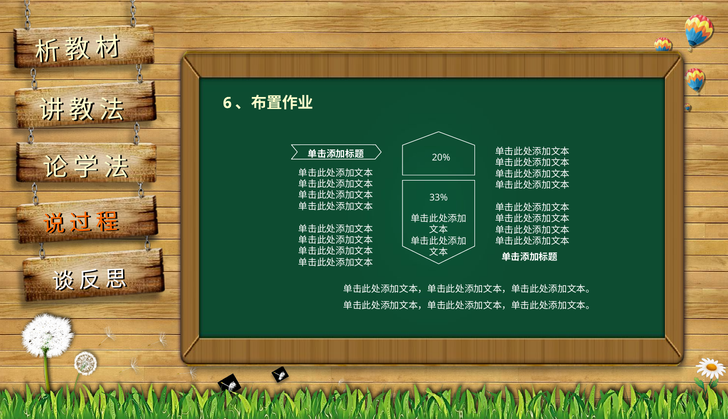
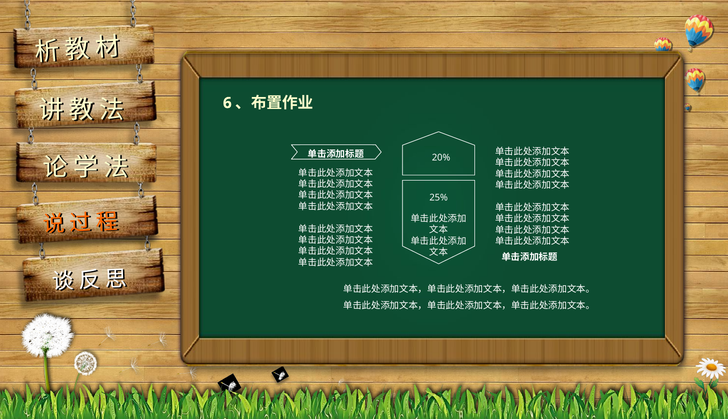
33%: 33% -> 25% (439, 198)
